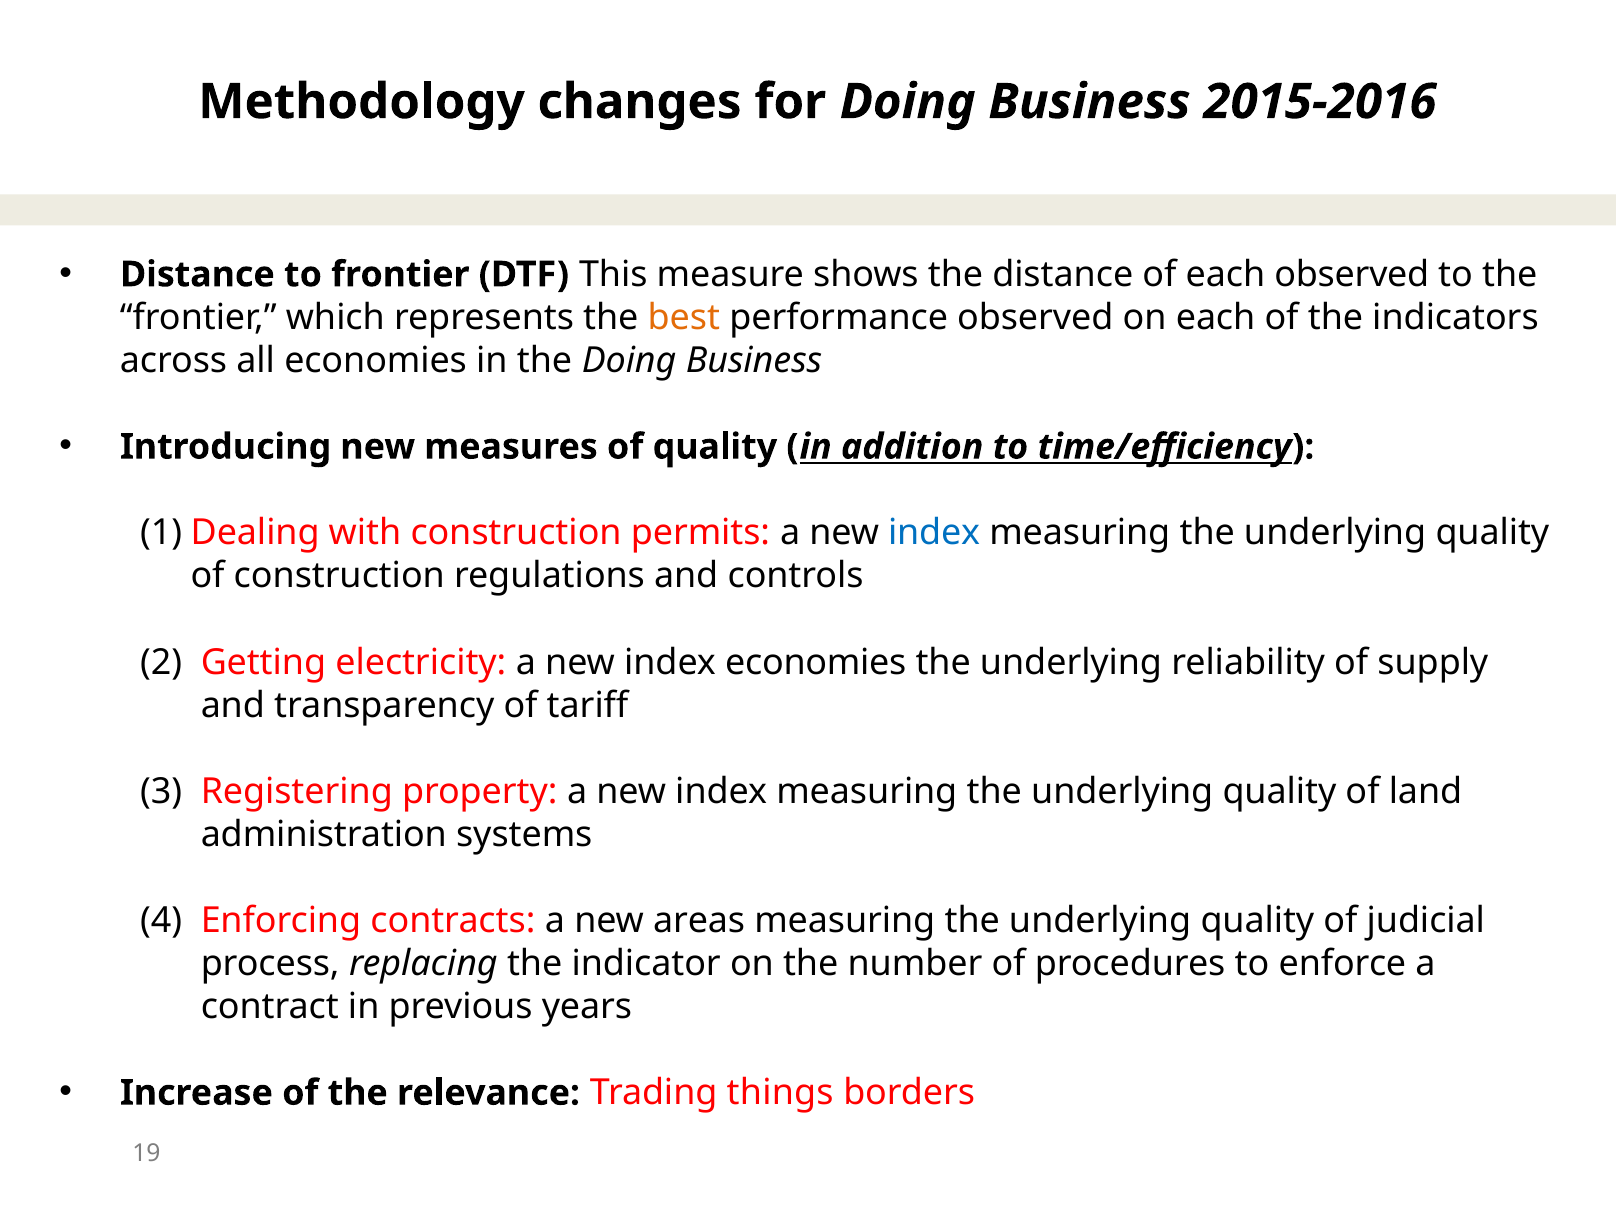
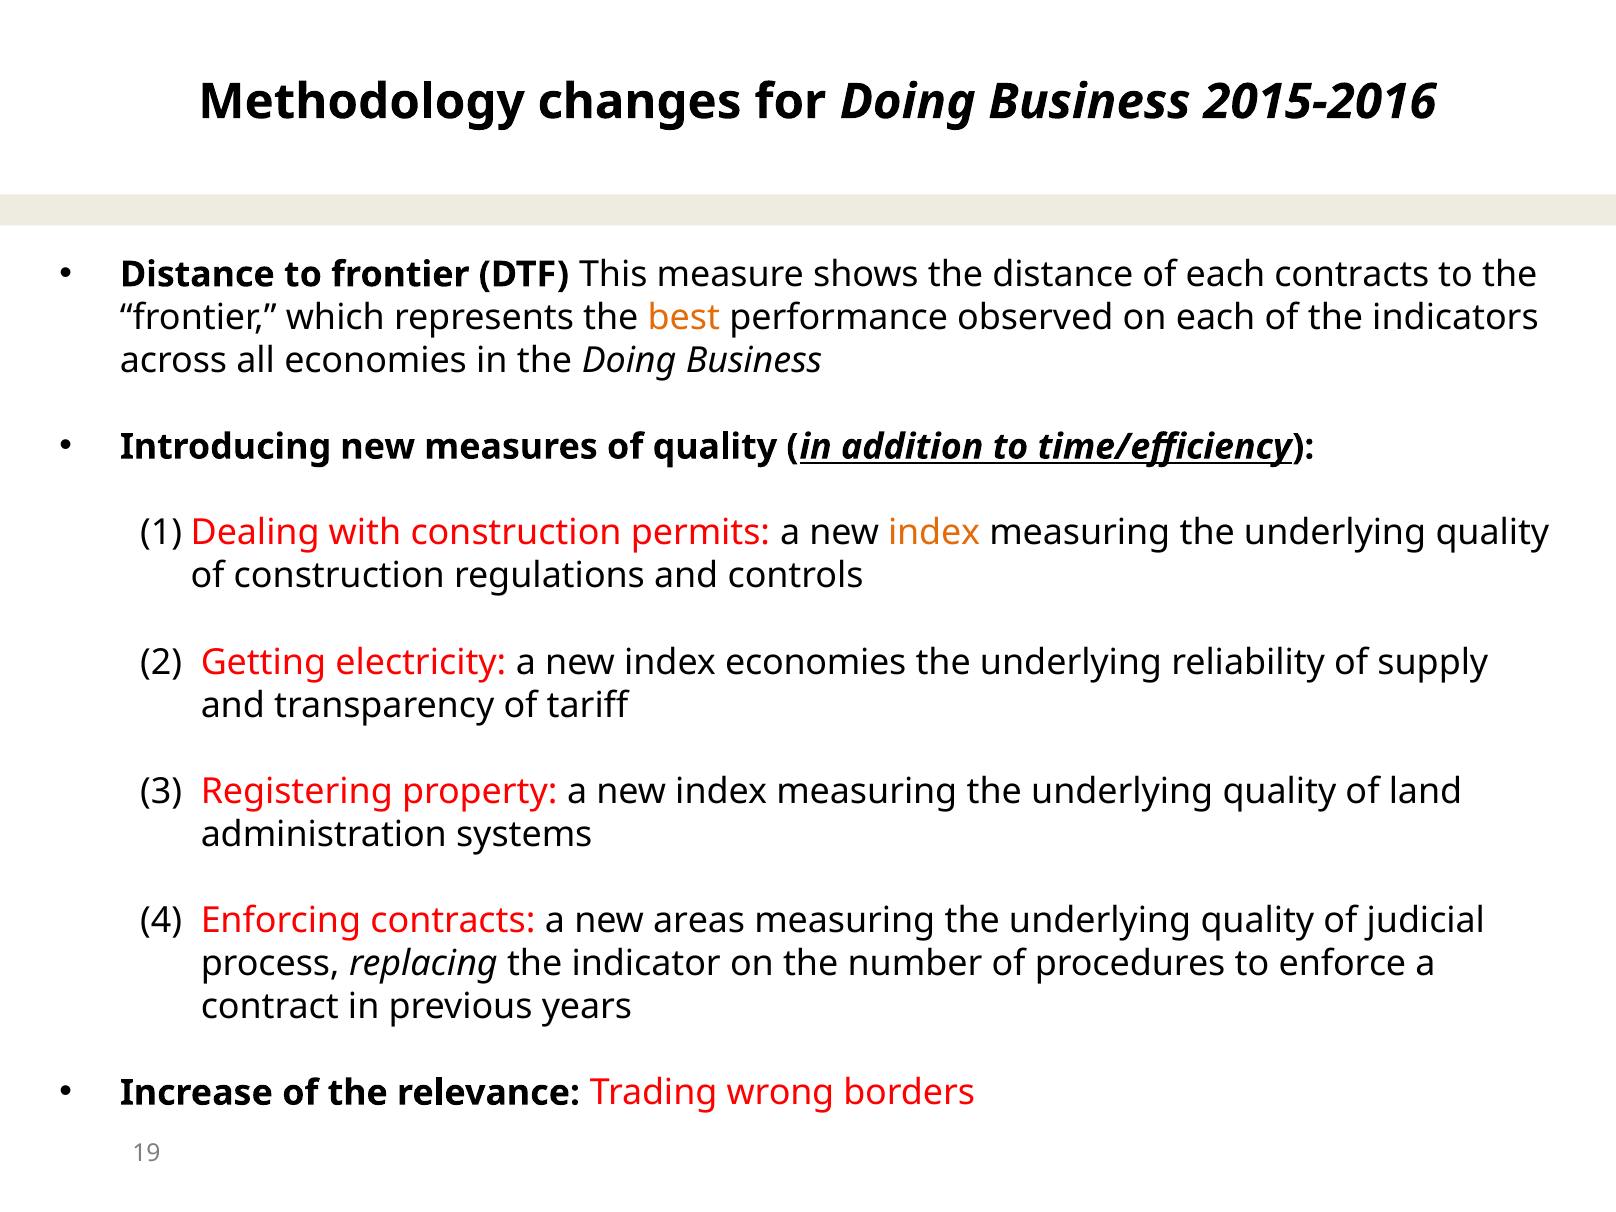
each observed: observed -> contracts (1352, 275)
index colour: blue -> orange (934, 533)
things: things -> wrong (780, 1093)
